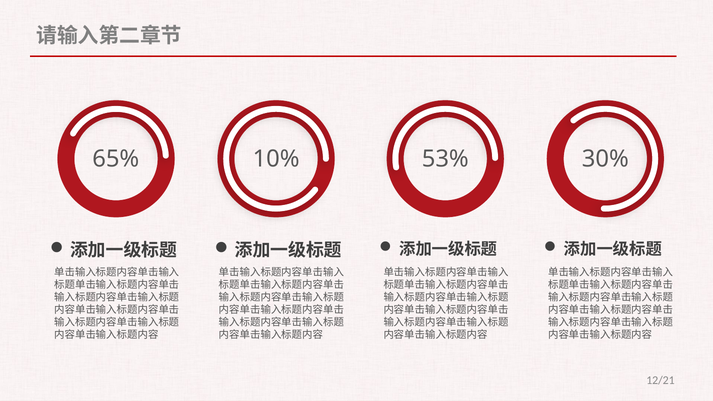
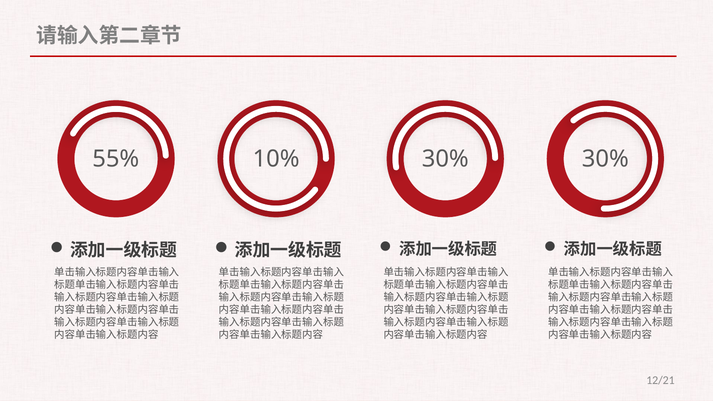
65%: 65% -> 55% (116, 159)
10% 53%: 53% -> 30% (445, 159)
